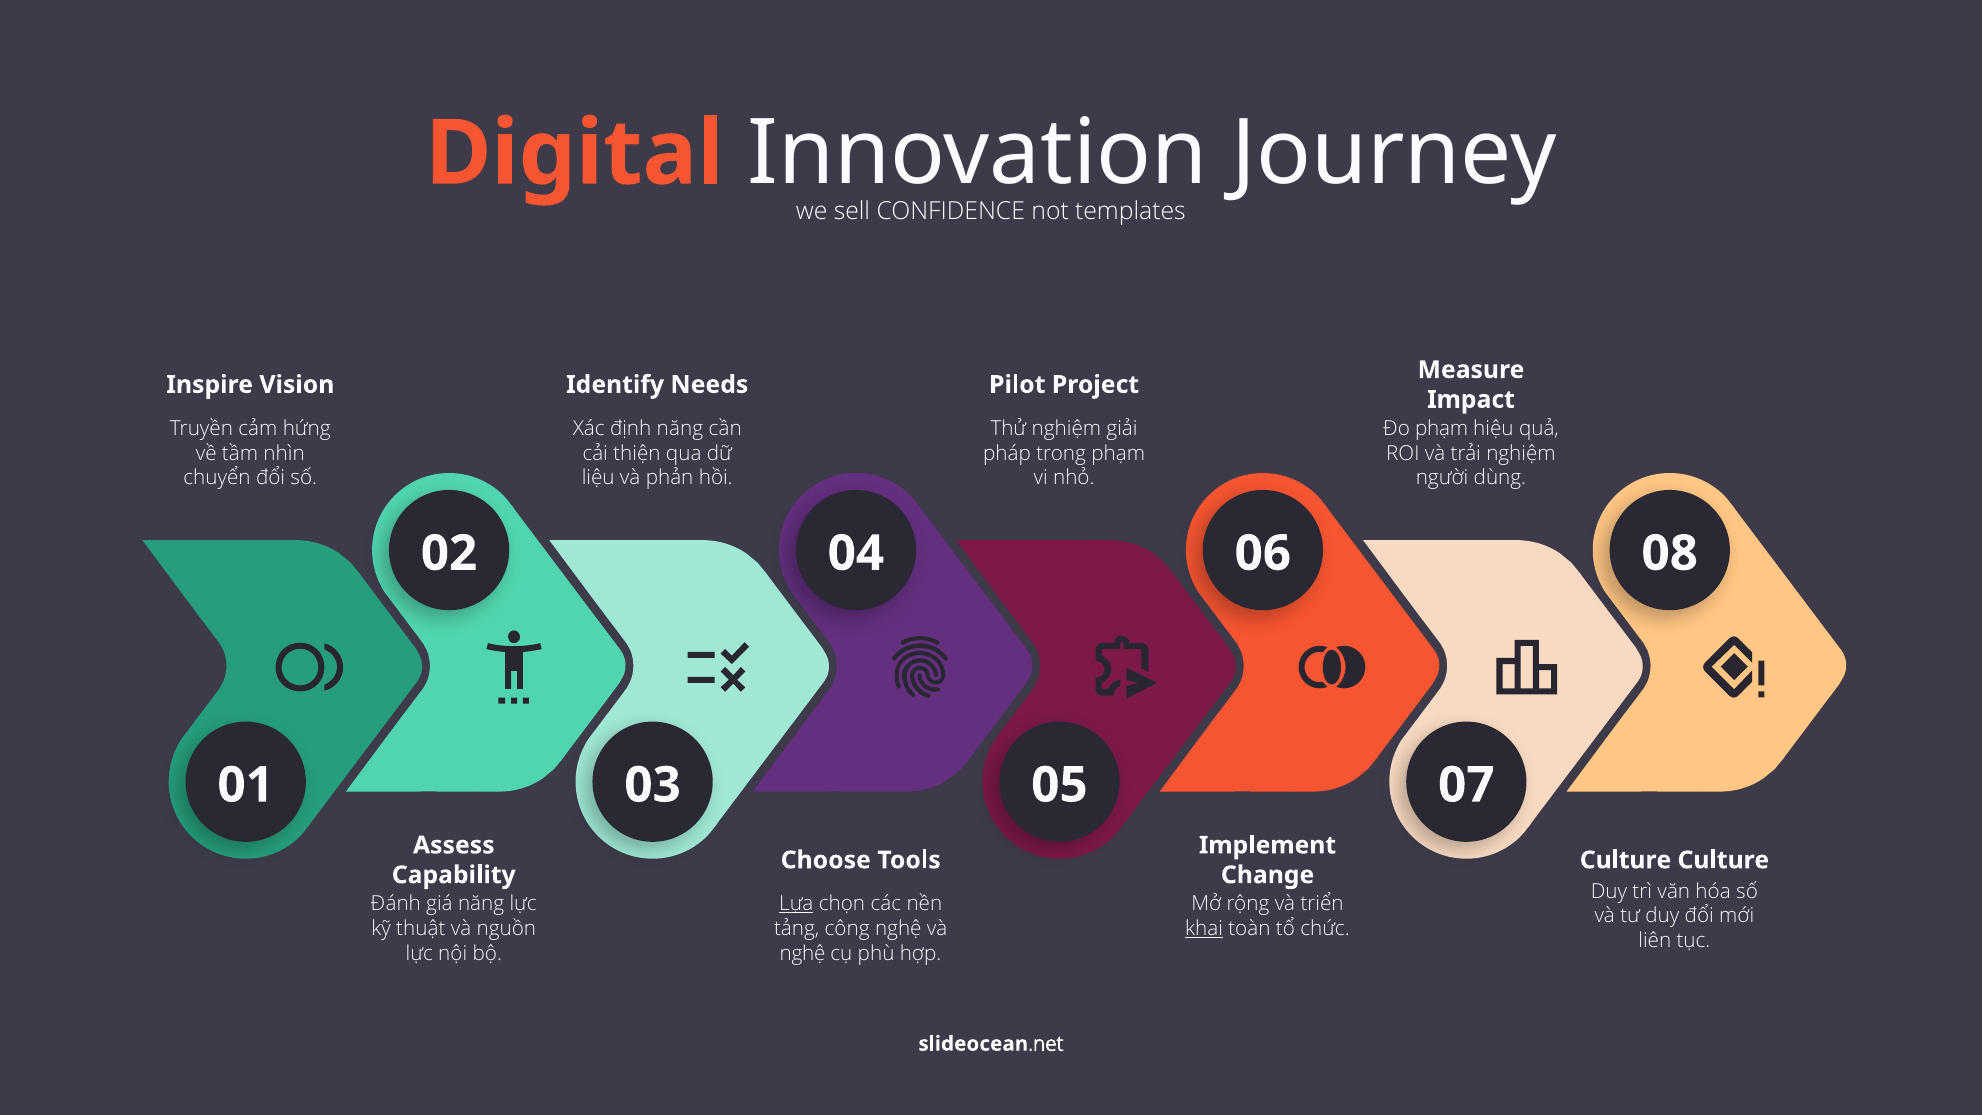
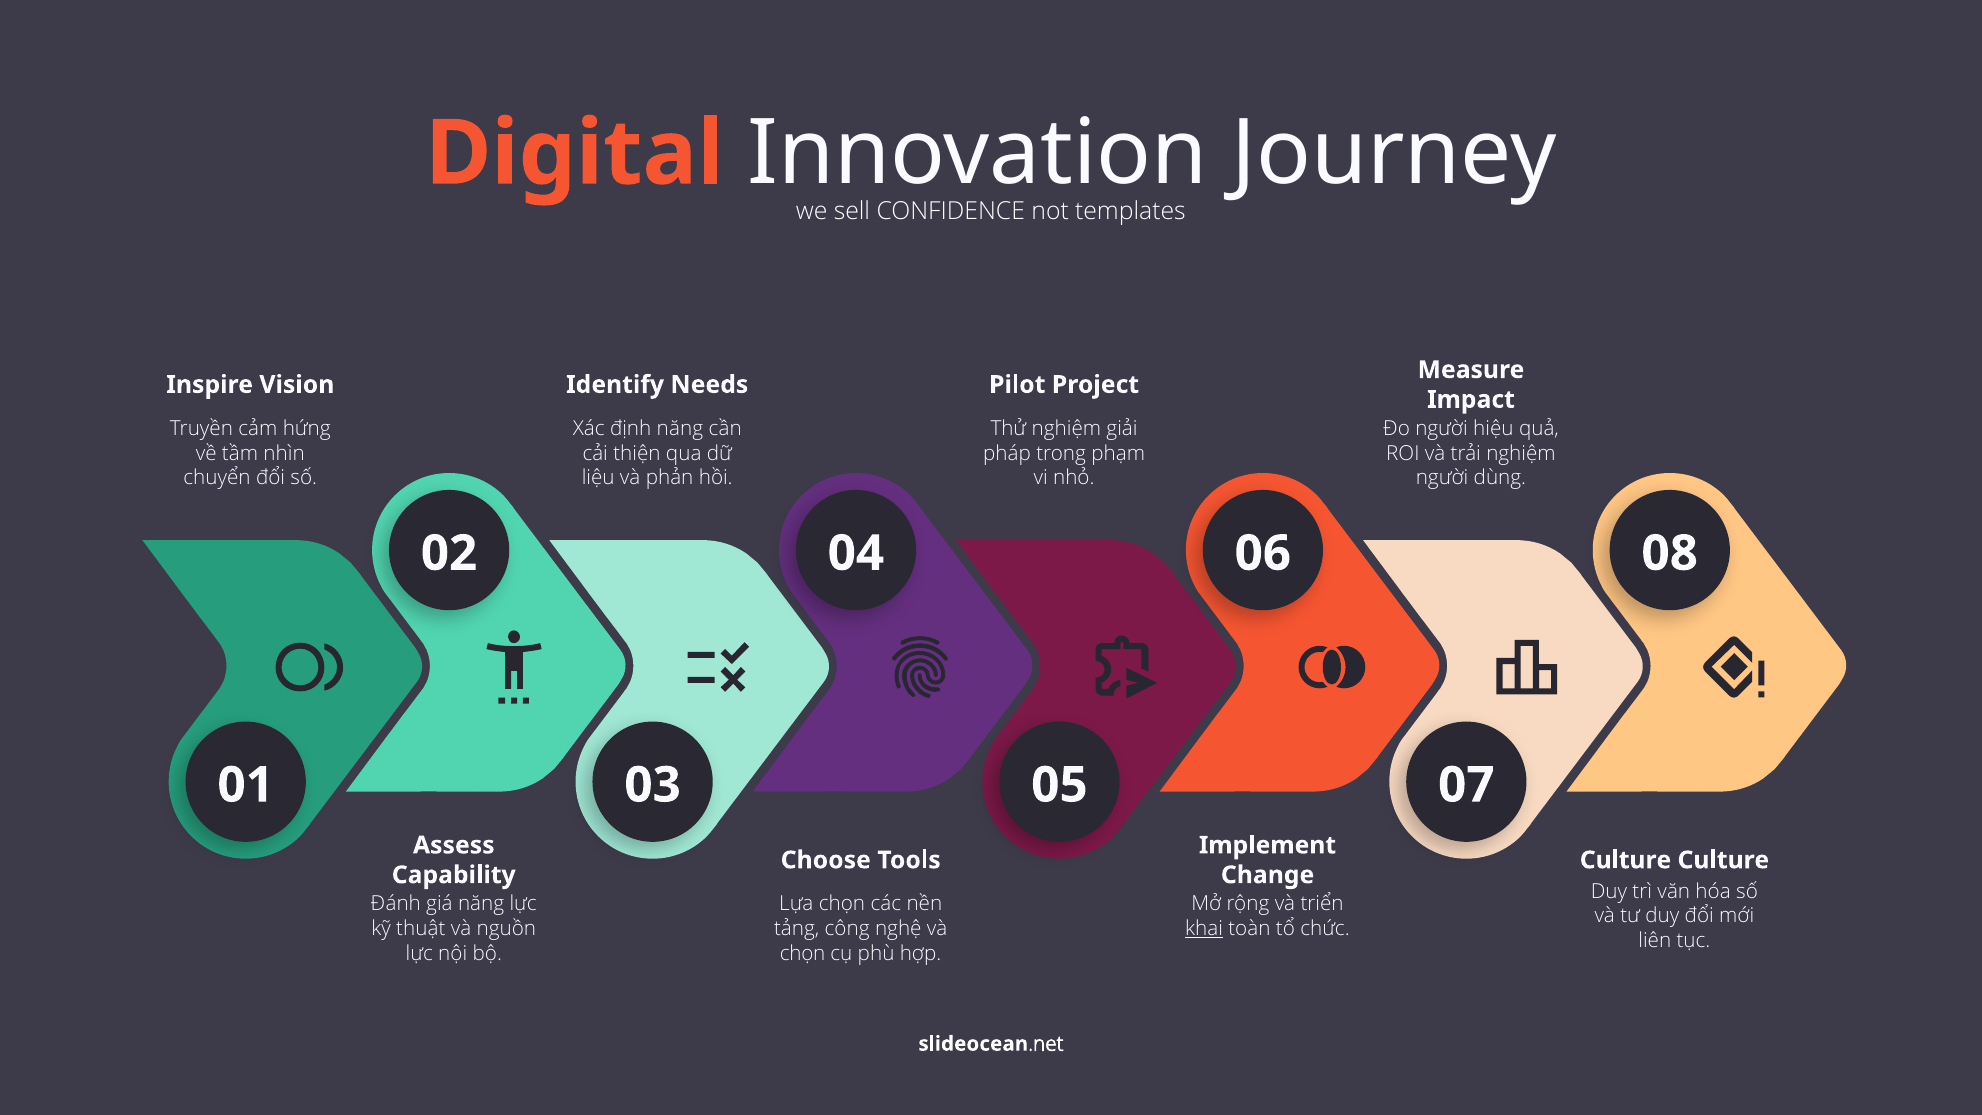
Đo phạm: phạm -> người (1442, 429)
Lựa underline: present -> none (796, 904)
nghệ: nghệ -> chọn (803, 953)
